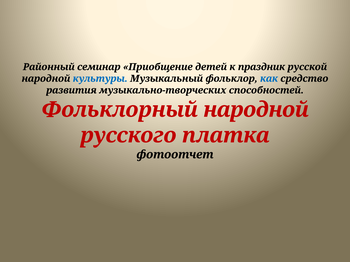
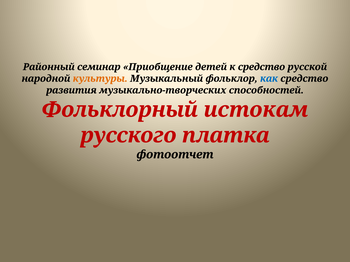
к праздник: праздник -> средство (262, 67)
культуры colour: blue -> orange (100, 79)
Фольклорный народной: народной -> истокам (256, 110)
